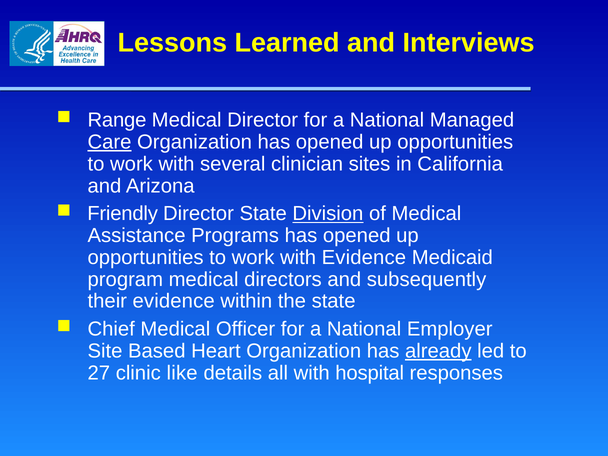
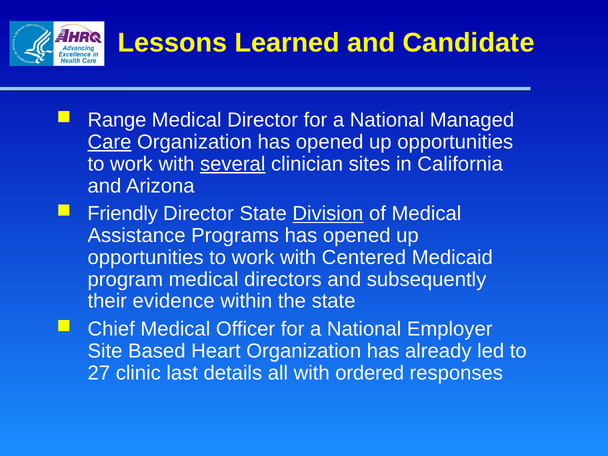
Interviews: Interviews -> Candidate (469, 43)
several underline: none -> present (233, 164)
with Evidence: Evidence -> Centered (364, 258)
already underline: present -> none (438, 351)
like: like -> last (182, 373)
hospital: hospital -> ordered (370, 373)
